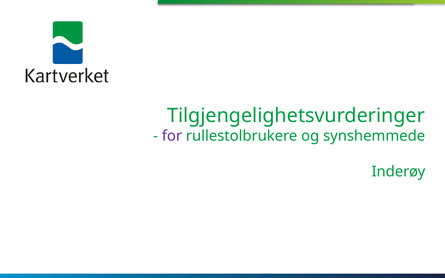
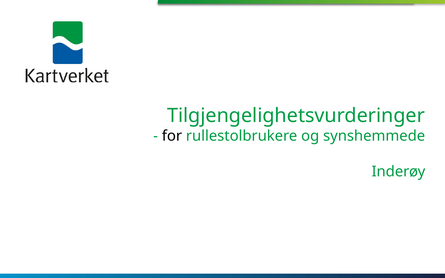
for colour: purple -> black (172, 136)
